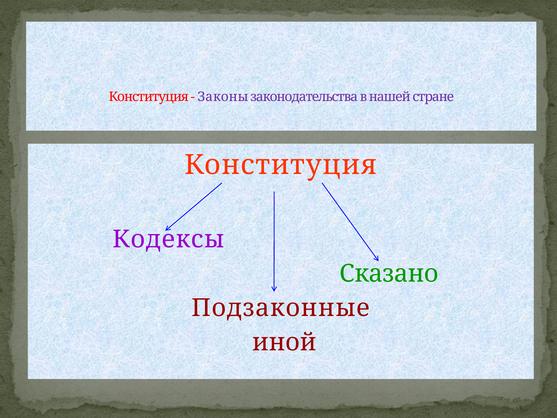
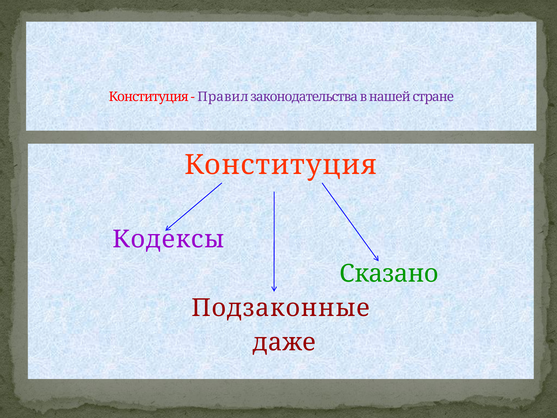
Законы: Законы -> Правил (223, 97)
иной: иной -> даже (284, 342)
